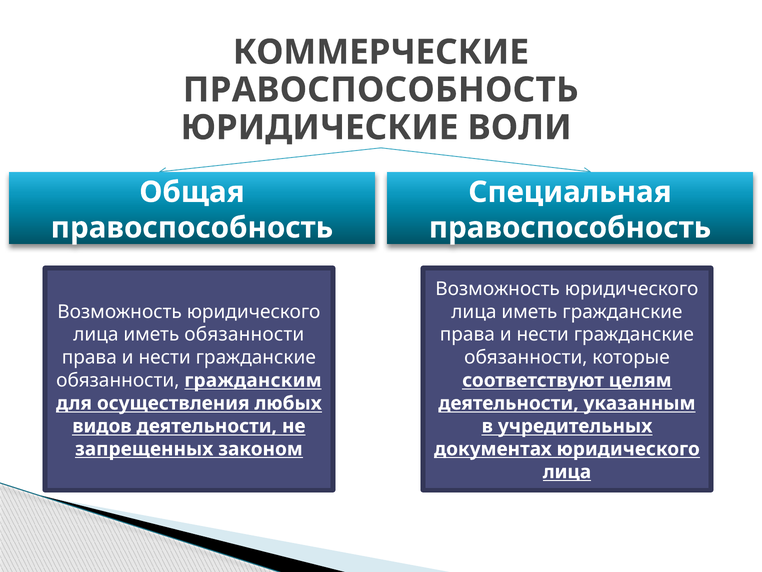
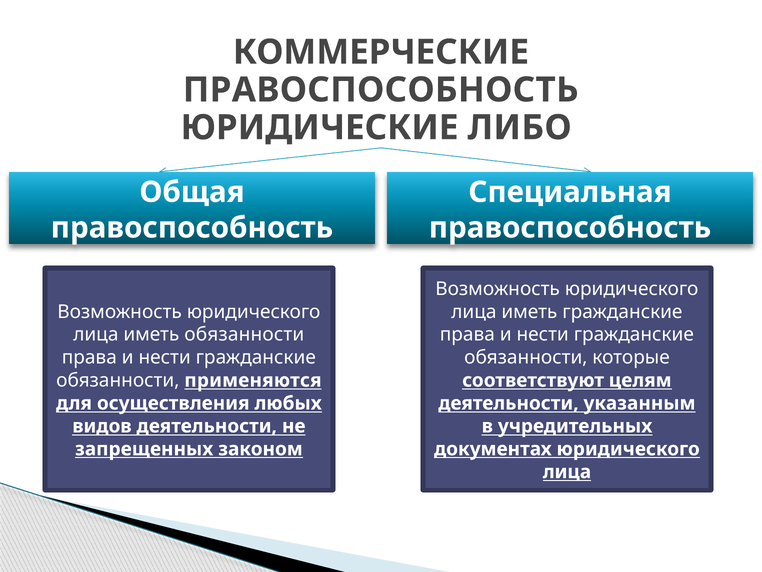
ВОЛИ: ВОЛИ -> ЛИБО (520, 128)
гражданским: гражданским -> применяются (253, 380)
